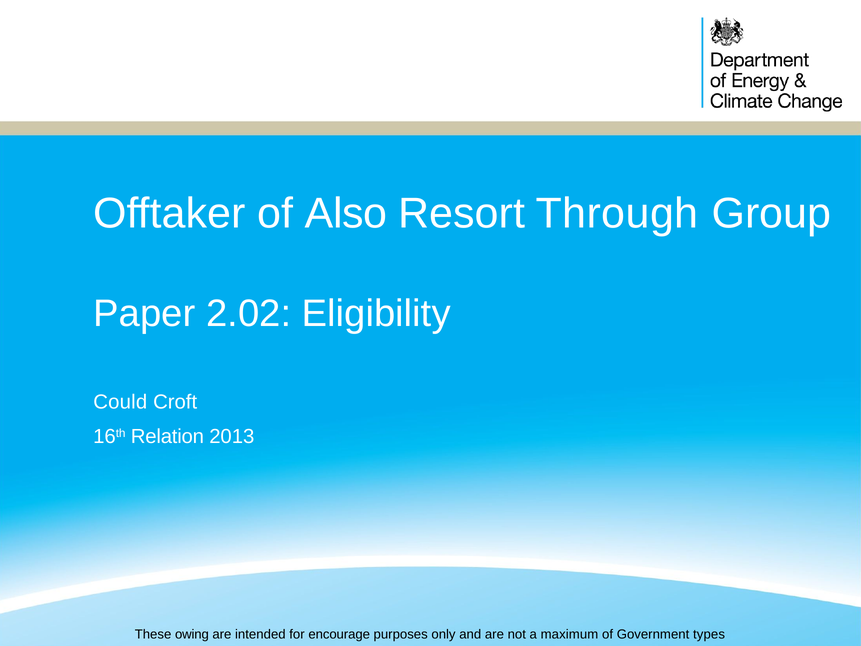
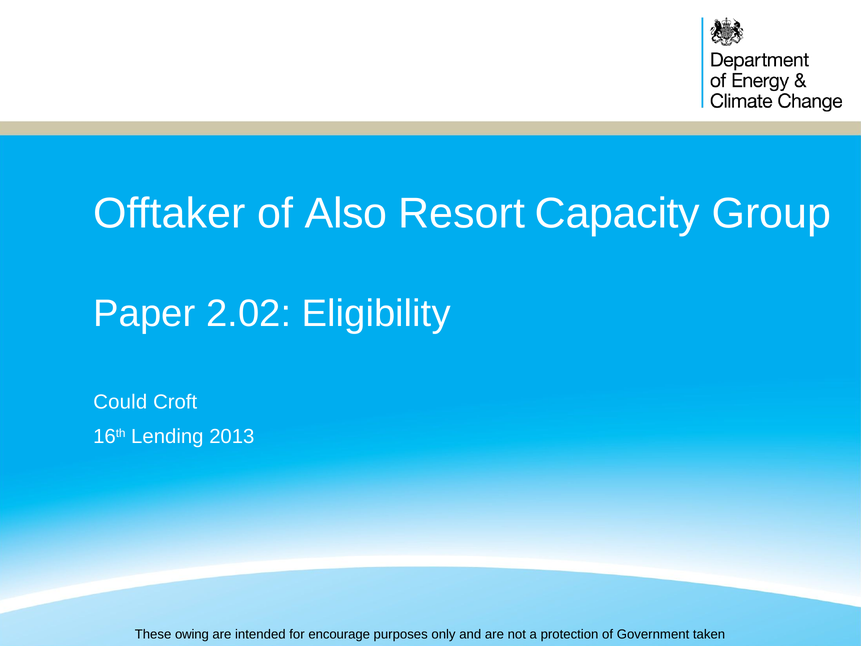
Through: Through -> Capacity (617, 214)
Relation: Relation -> Lending (167, 436)
maximum: maximum -> protection (570, 634)
types: types -> taken (709, 634)
